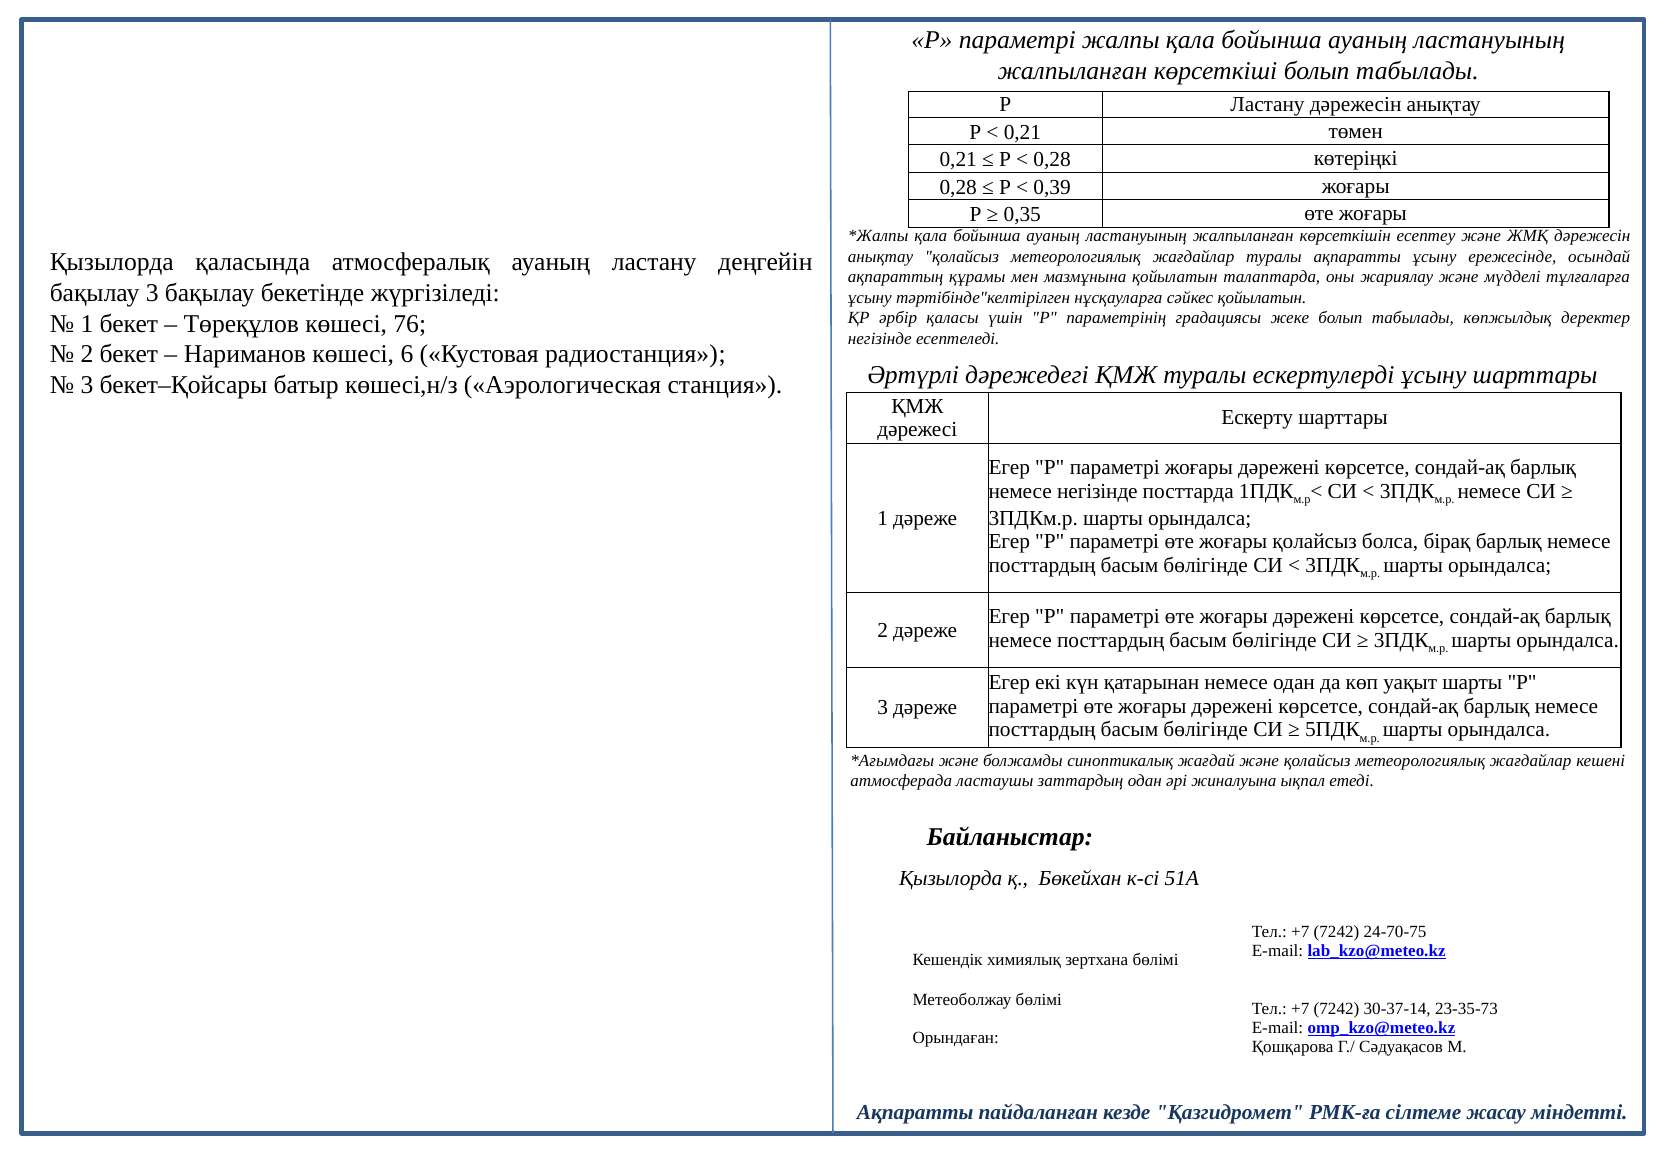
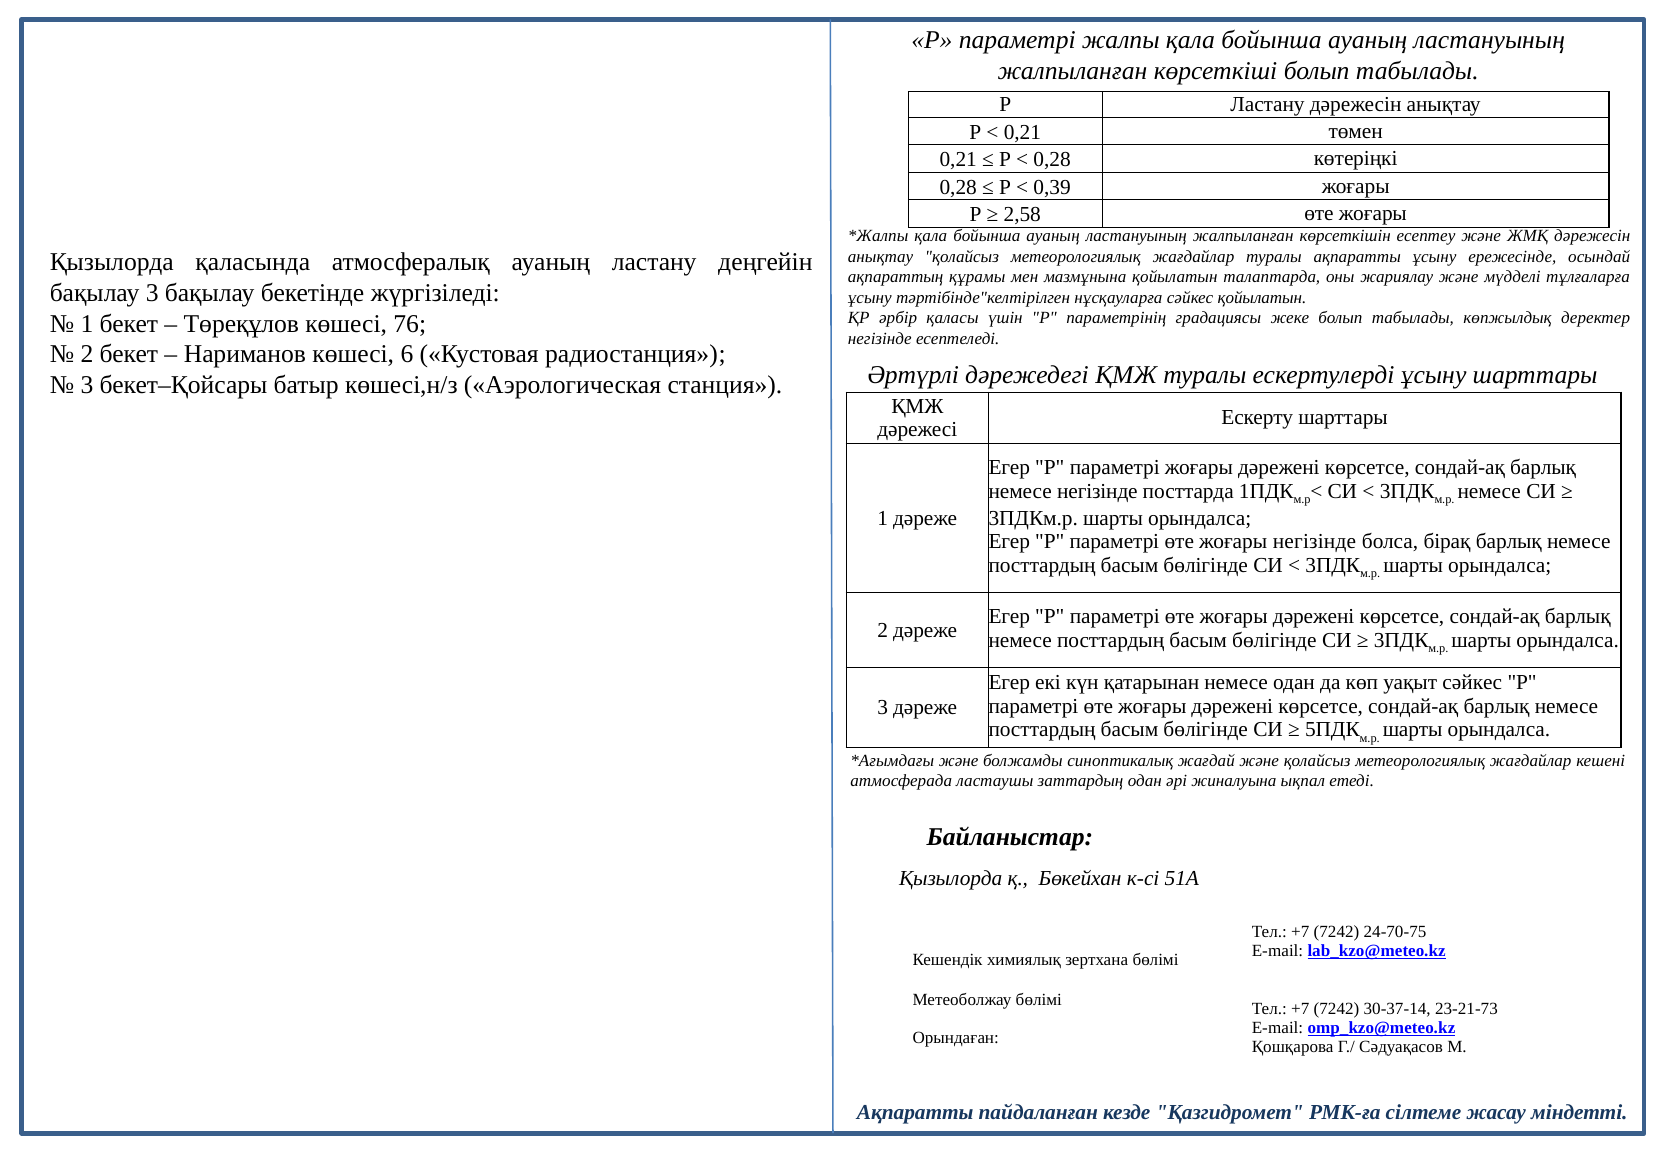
0,35: 0,35 -> 2,58 (1022, 215)
жоғары қолайсыз: қолайсыз -> негізінде (1314, 542)
уақыт шарты: шарты -> сәйкес (1472, 683)
23-35-73: 23-35-73 -> 23-21-73 (1466, 1009)
